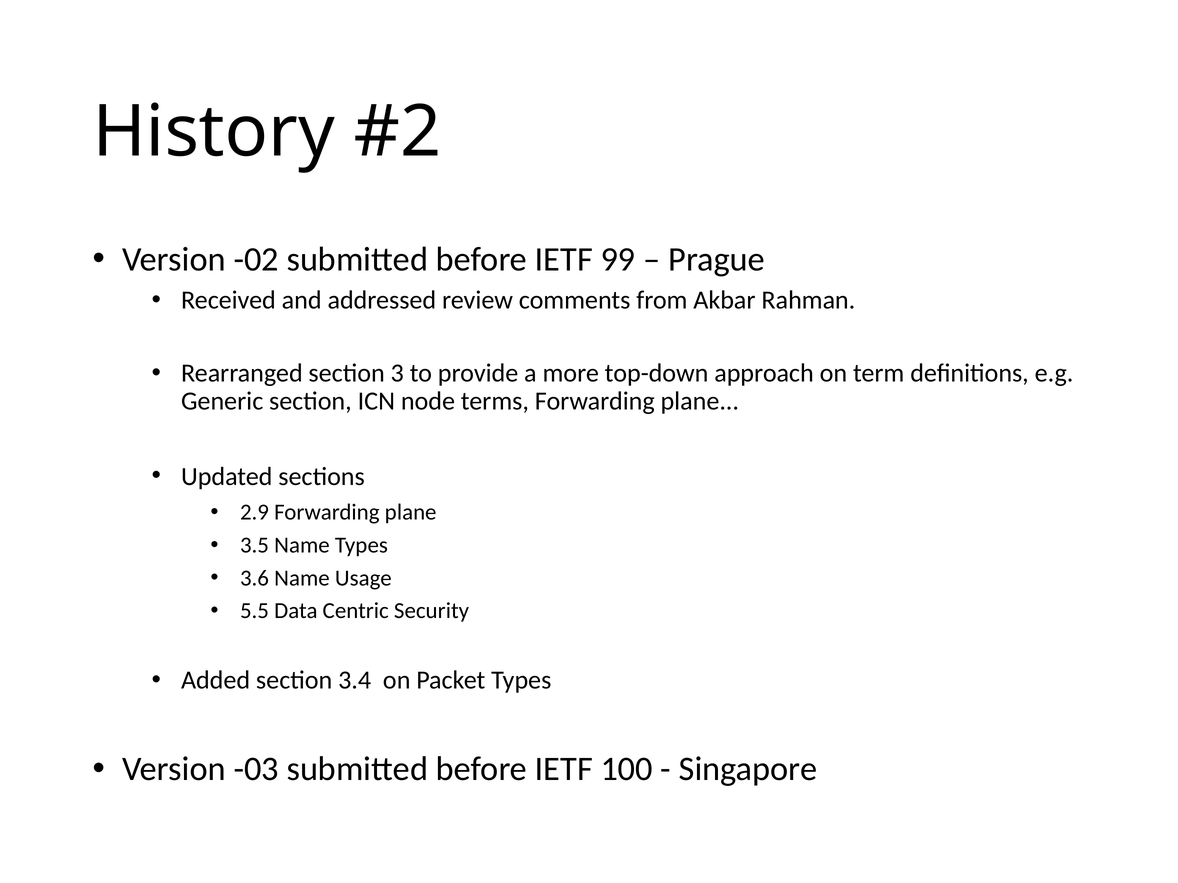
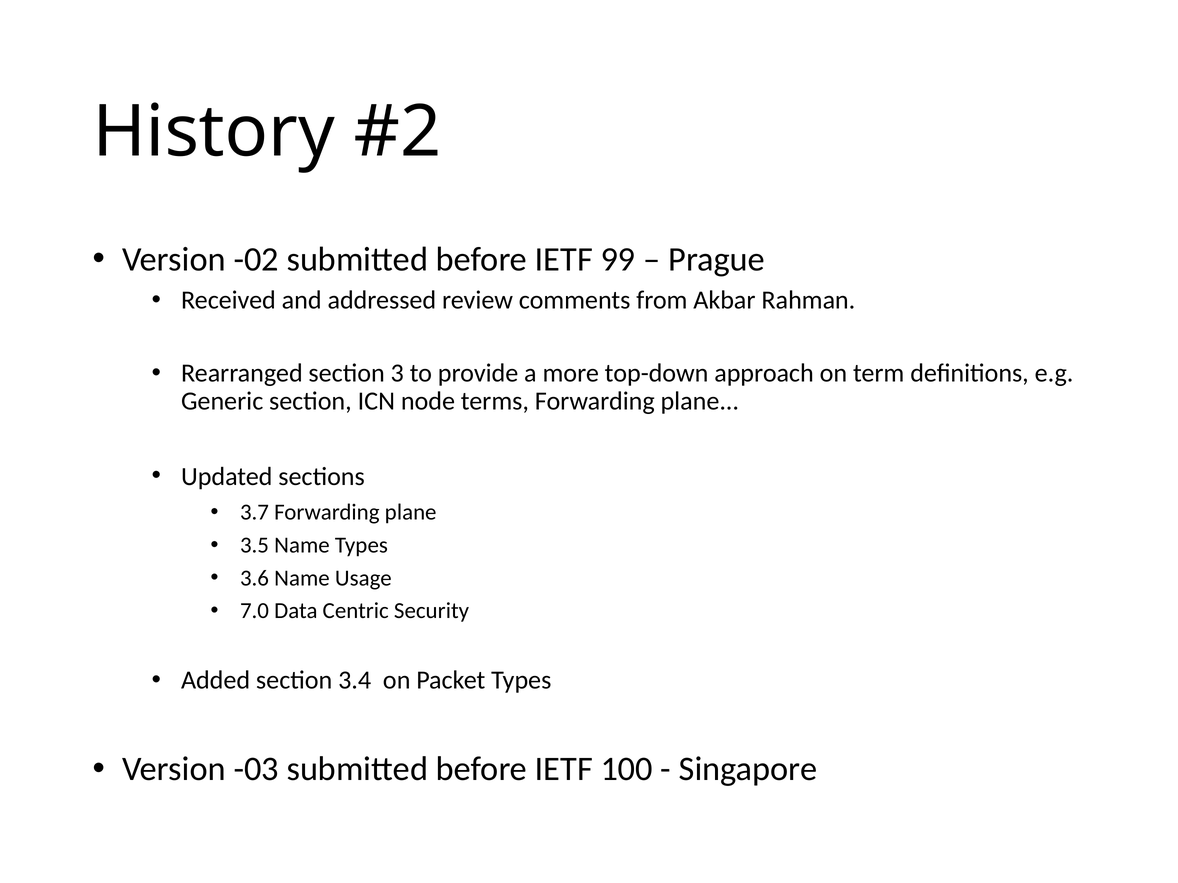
2.9: 2.9 -> 3.7 (254, 512)
5.5: 5.5 -> 7.0 (254, 611)
